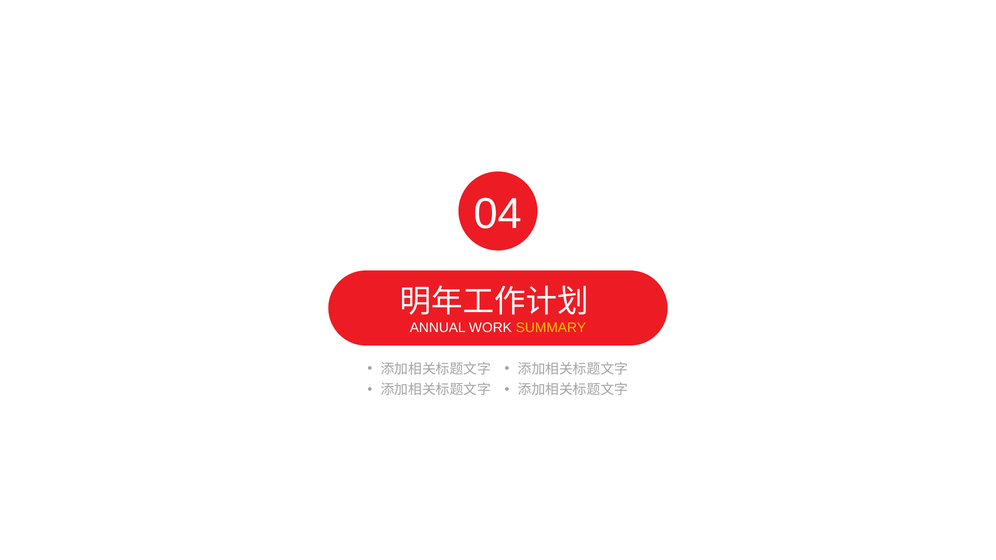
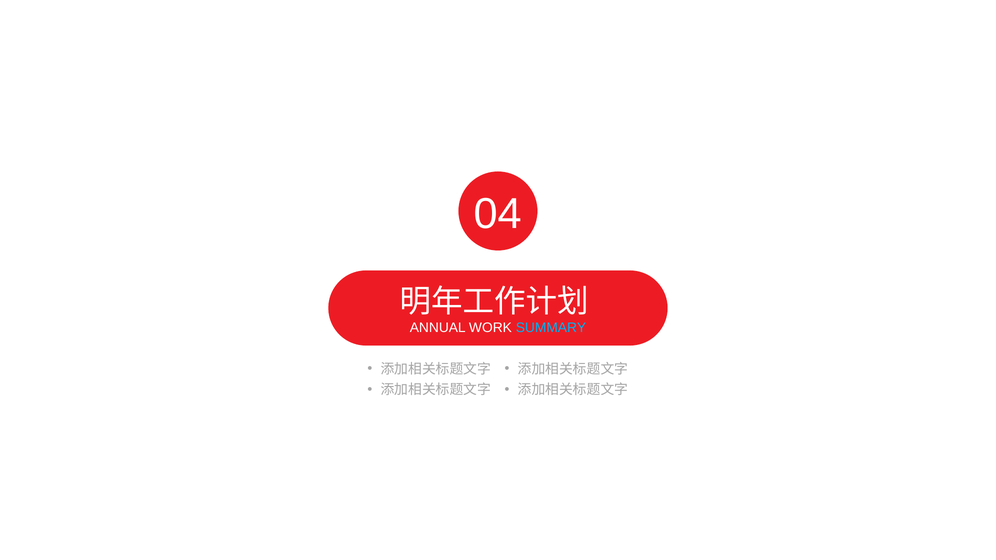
SUMMARY colour: yellow -> light blue (551, 328)
